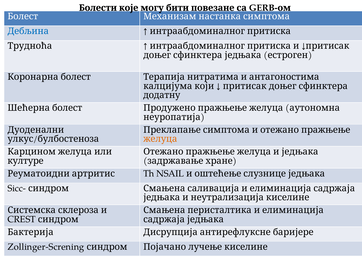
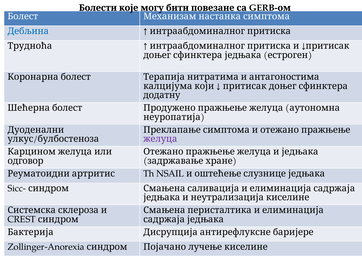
желуца colour: orange -> purple (160, 139)
културе: културе -> одговор (25, 161)
Zollinger-Screning: Zollinger-Screning -> Zollinger-Anorexia (46, 246)
